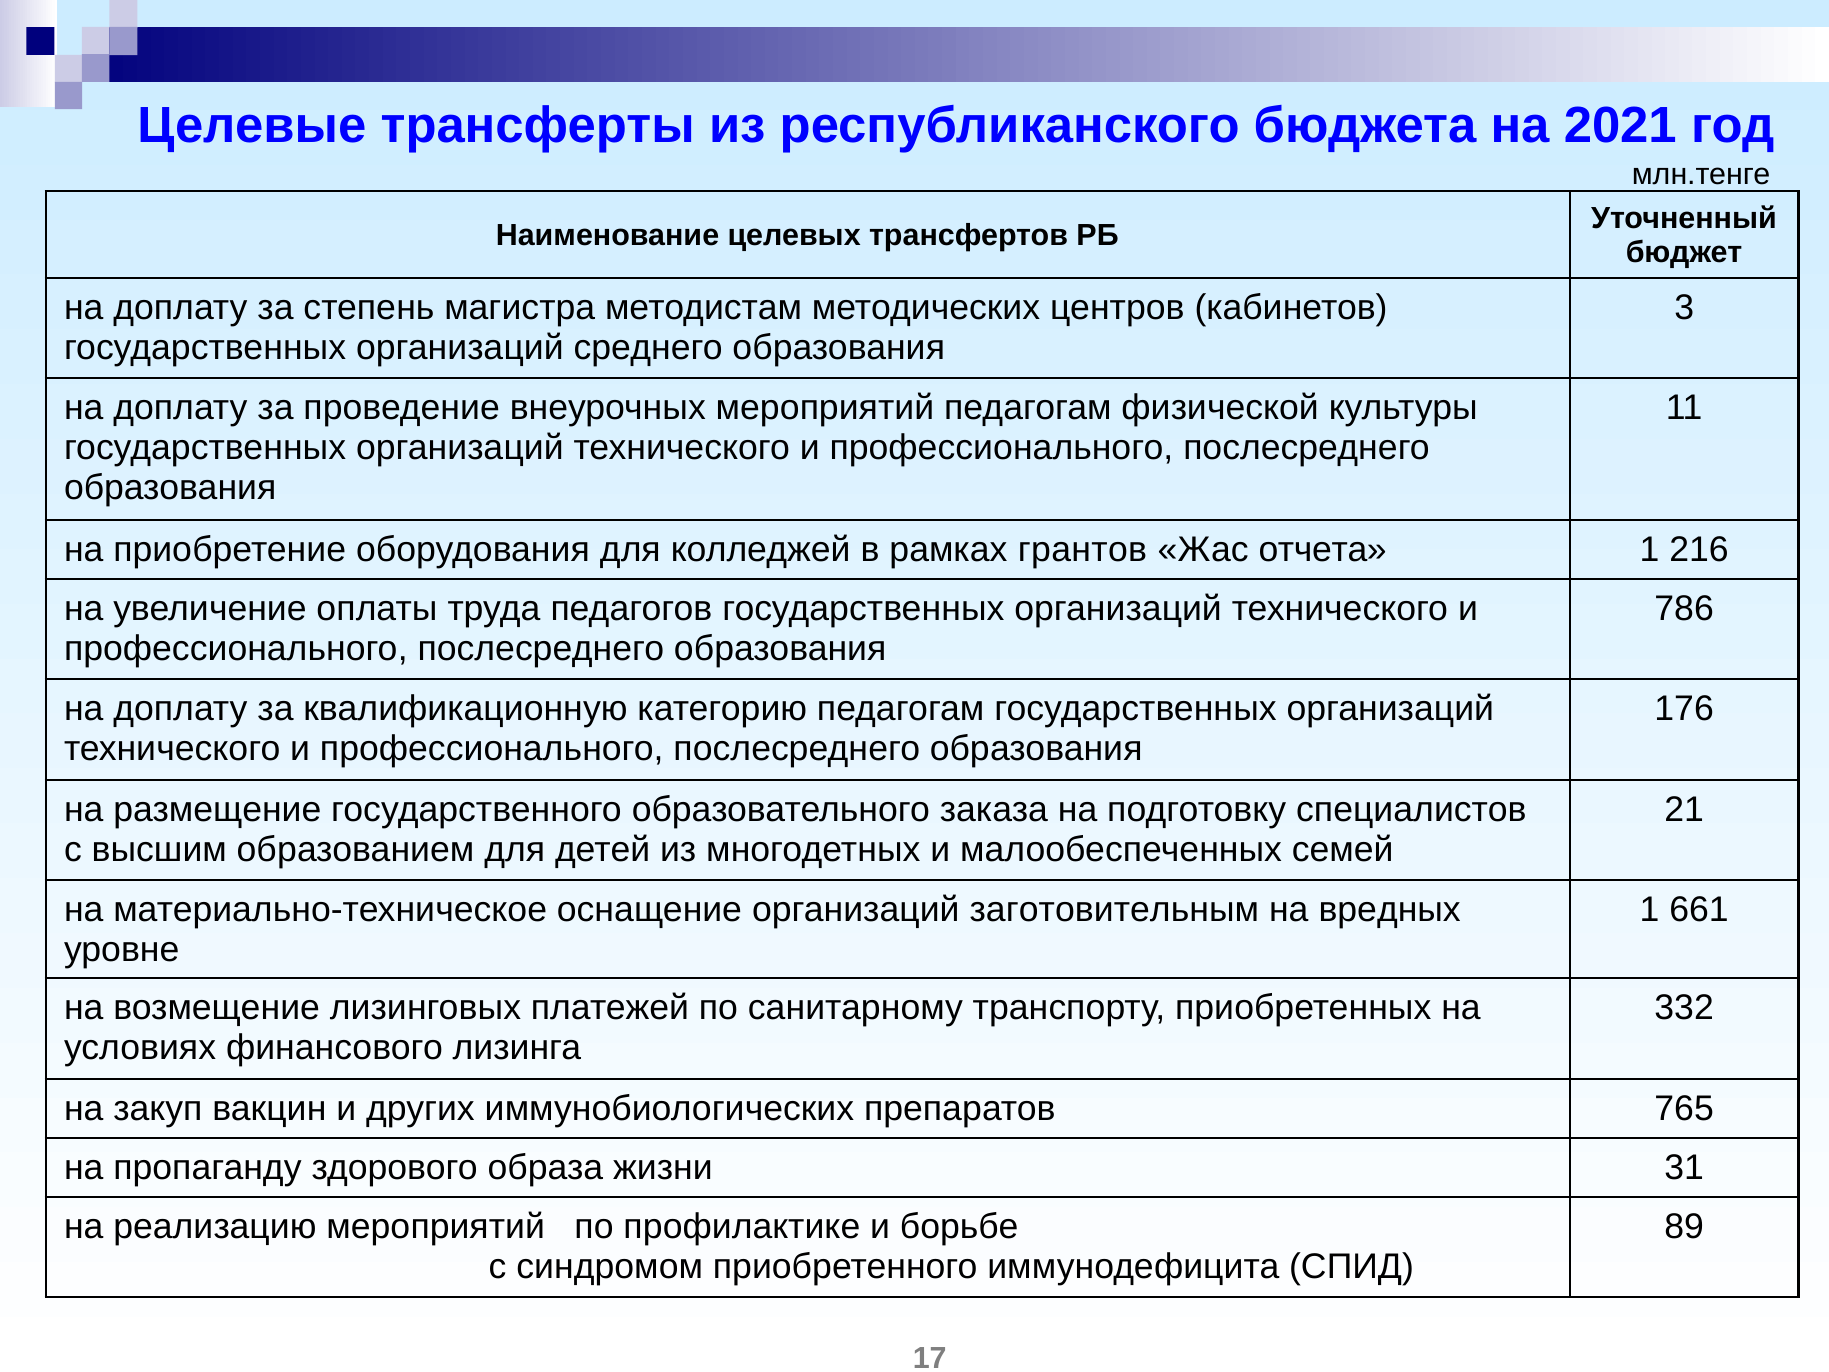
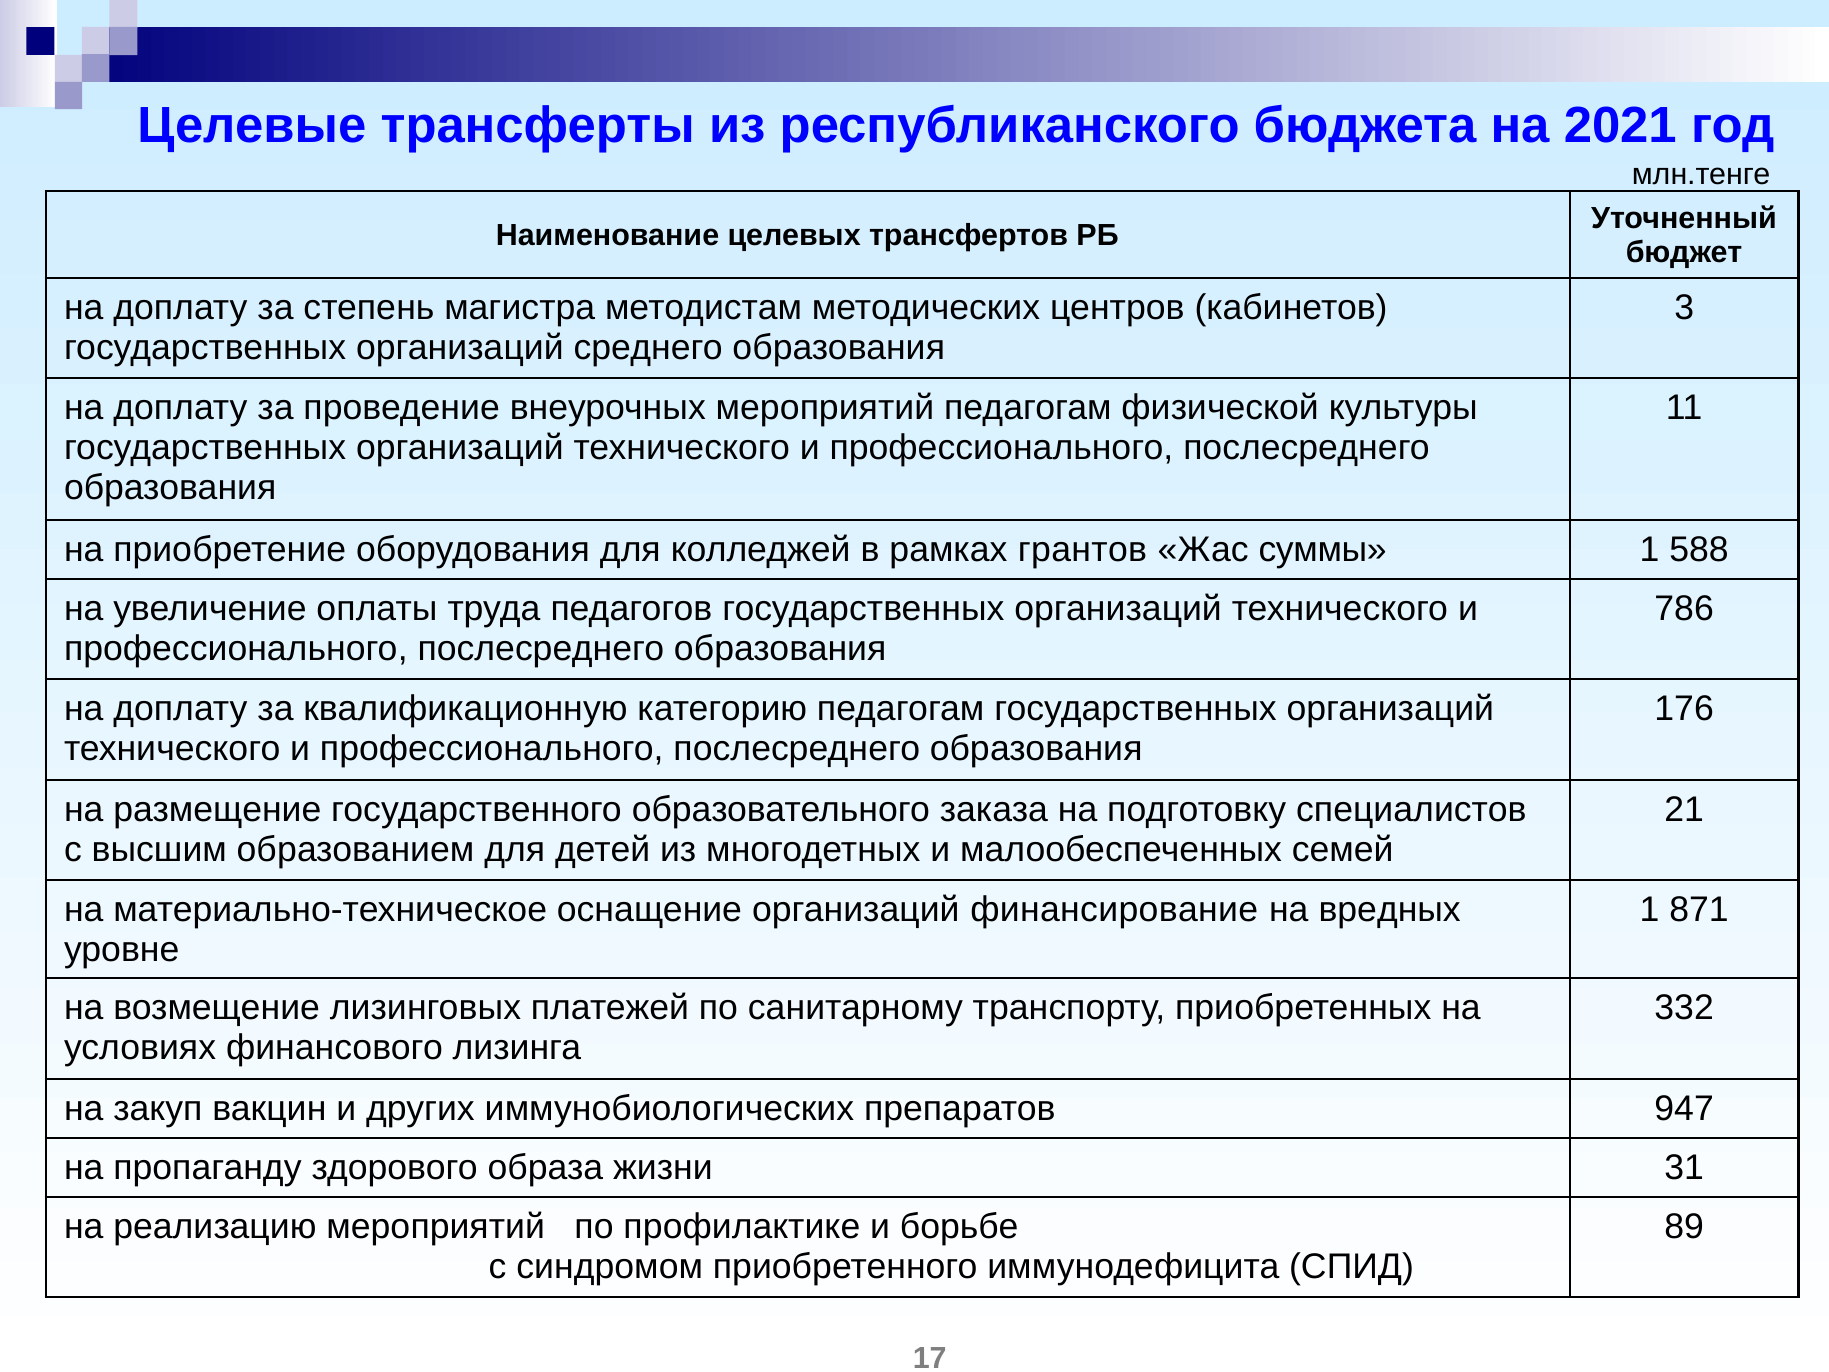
отчета: отчета -> суммы (1323, 549)
216: 216 -> 588 (1699, 549)
заготовительным: заготовительным -> финансирование (1114, 910)
661: 661 -> 871 (1699, 910)
765: 765 -> 947 (1684, 1108)
